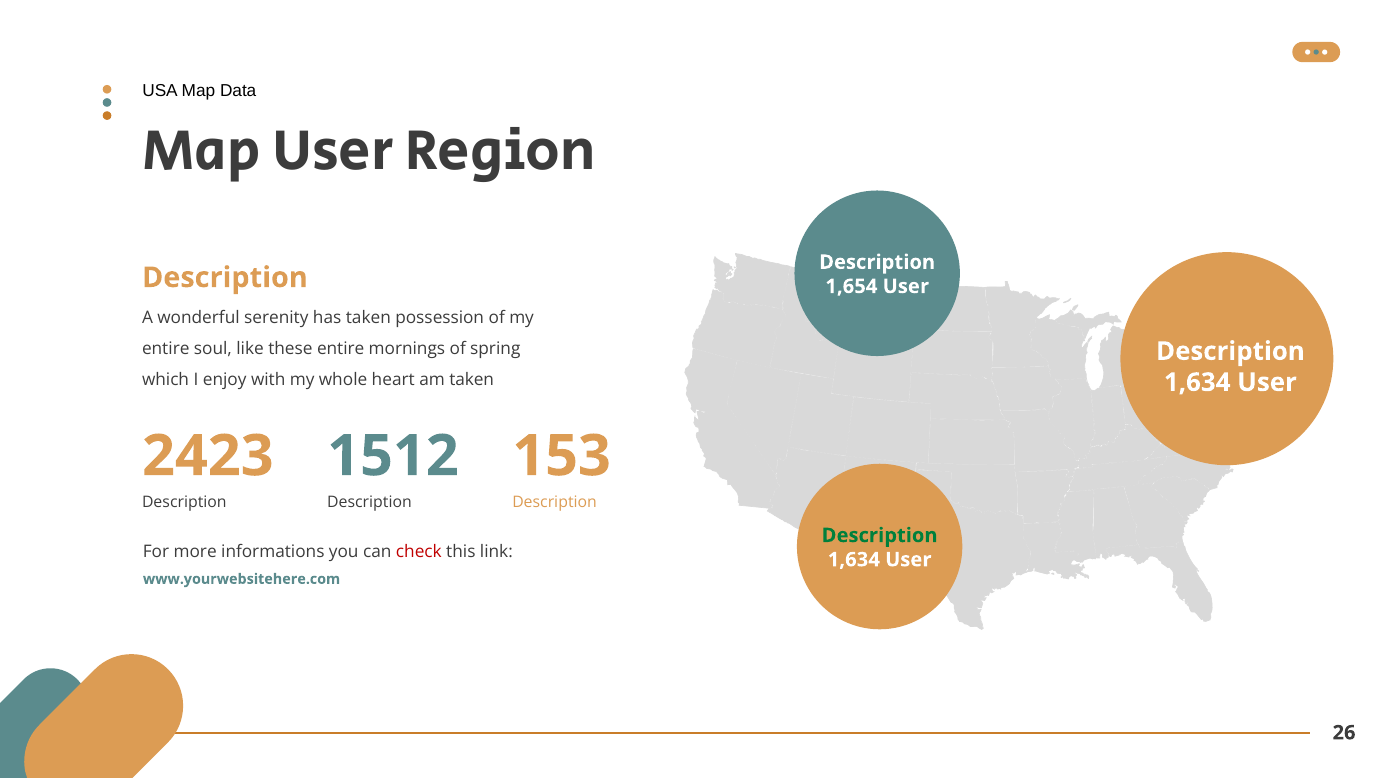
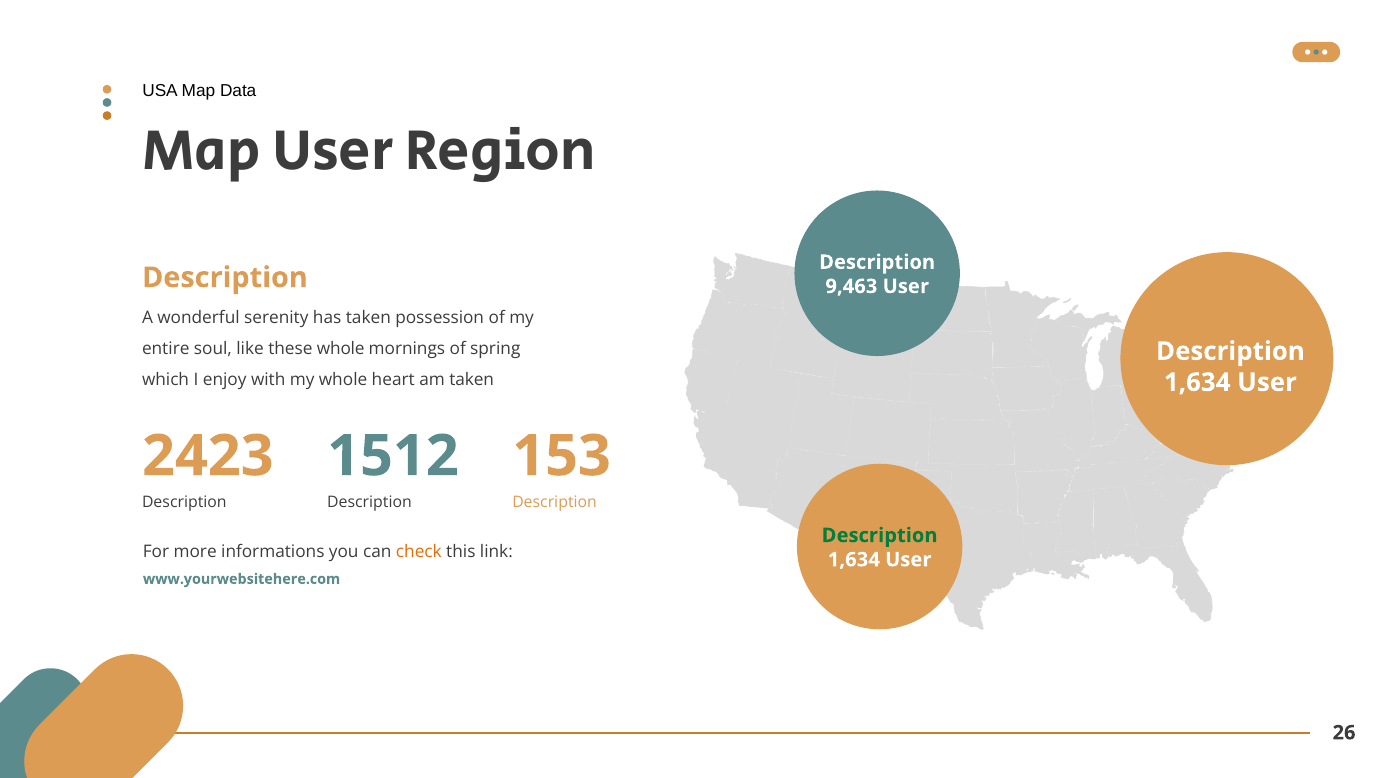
1,654: 1,654 -> 9,463 (851, 286)
these entire: entire -> whole (341, 349)
check colour: red -> orange (419, 551)
